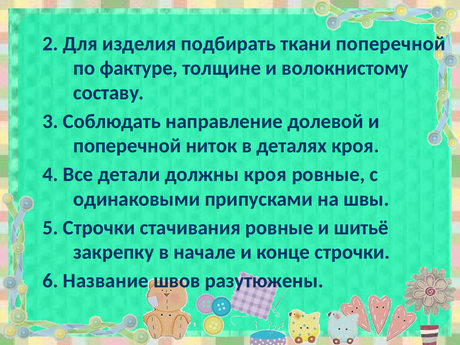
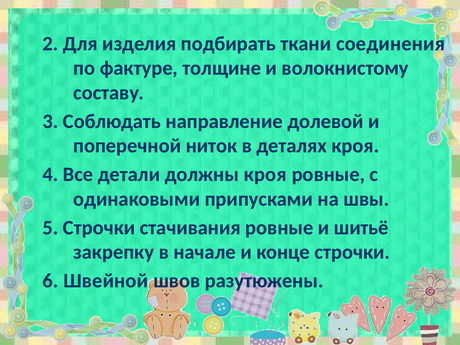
ткани поперечной: поперечной -> соединения (391, 44)
Название: Название -> Швейной (106, 281)
